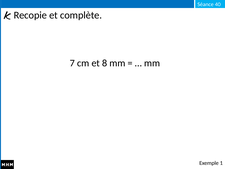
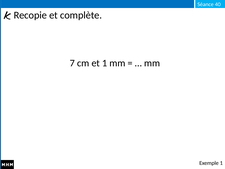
et 8: 8 -> 1 (105, 63)
